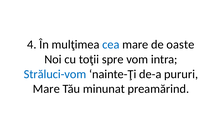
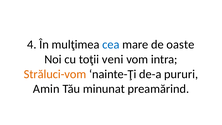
spre: spre -> veni (113, 59)
Străluci-vom colour: blue -> orange (55, 74)
Mare: Mare -> Amin (46, 89)
